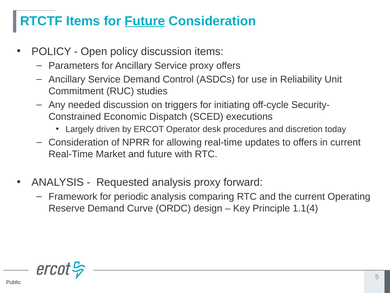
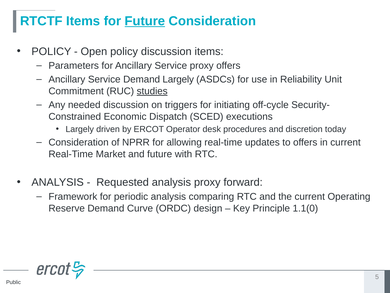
Demand Control: Control -> Largely (178, 79)
studies underline: none -> present (152, 91)
1.1(4: 1.1(4 -> 1.1(0 (305, 208)
